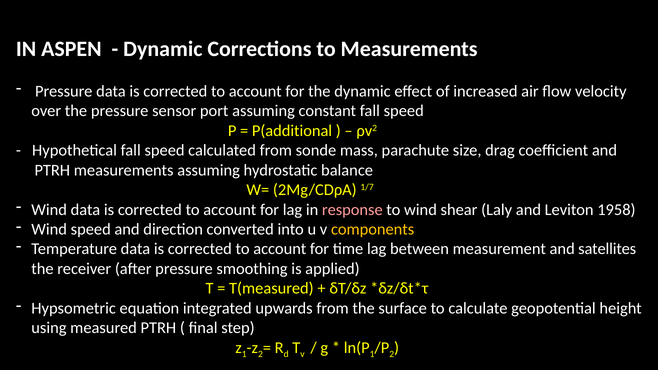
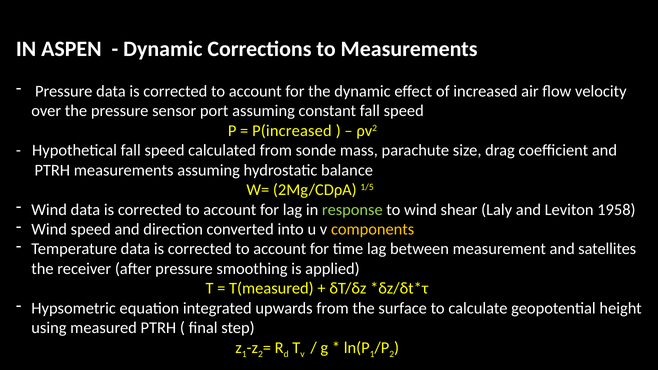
P(additional: P(additional -> P(increased (292, 131)
1/7: 1/7 -> 1/5 (367, 187)
response colour: pink -> light green (352, 210)
